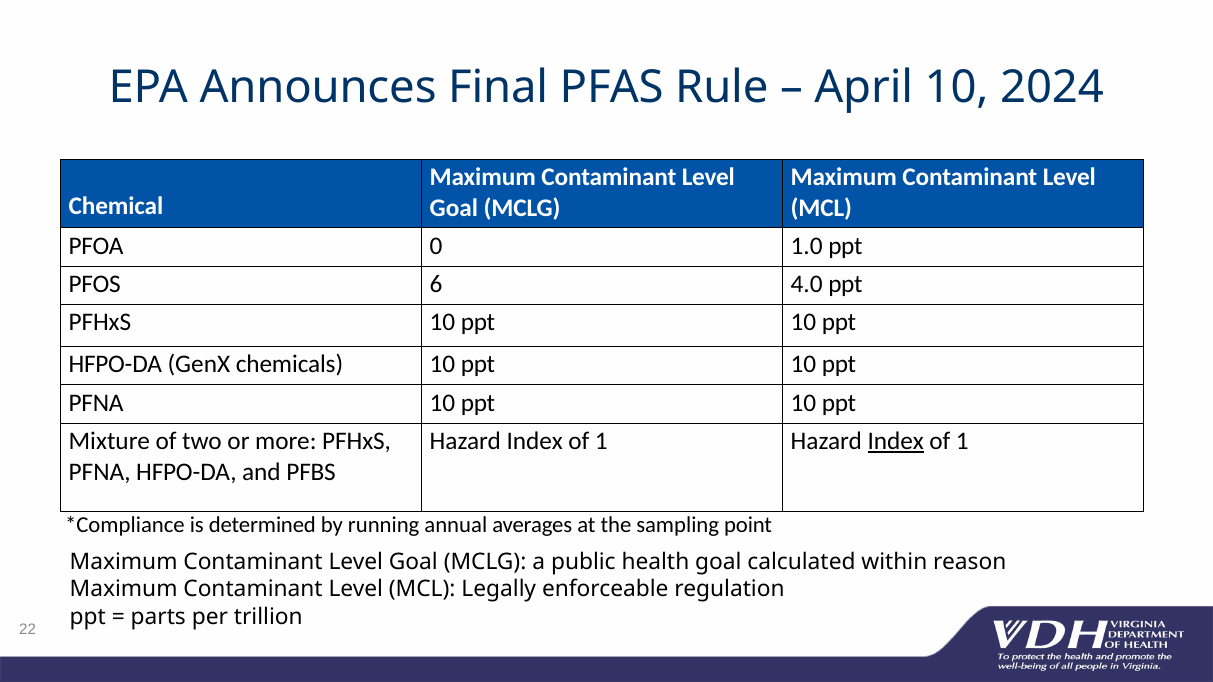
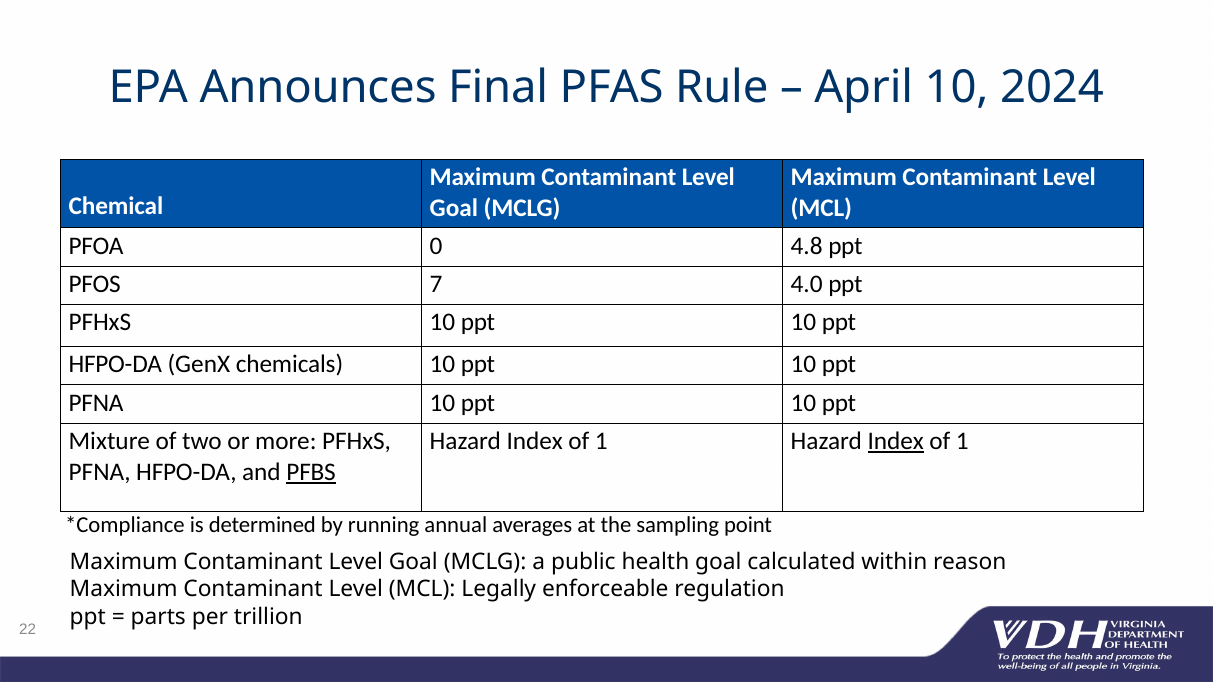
1.0: 1.0 -> 4.8 (807, 246)
6: 6 -> 7 (436, 284)
PFBS underline: none -> present (311, 472)
